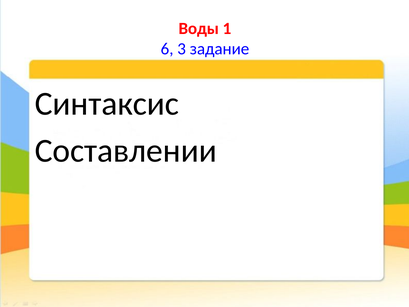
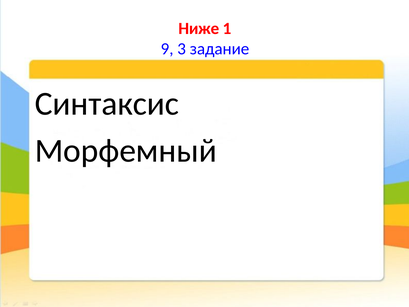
Воды: Воды -> Ниже (199, 28)
6: 6 -> 9 (167, 49)
Составлении: Составлении -> Морфемный (126, 151)
